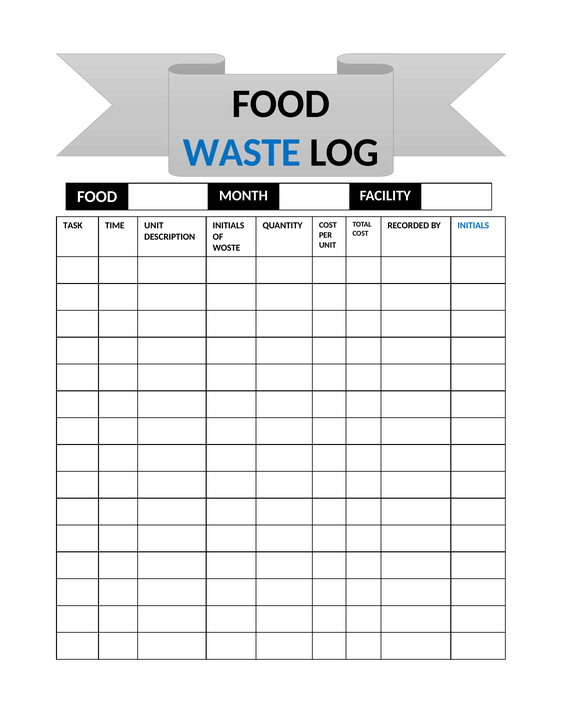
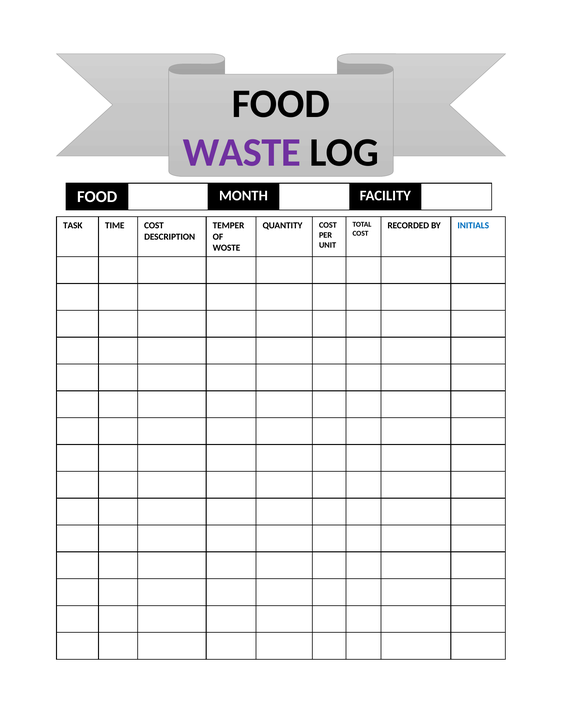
WASTE colour: blue -> purple (242, 152)
TIME UNIT: UNIT -> COST (154, 225)
INITIALS: INITIALS -> TEMPER (229, 225)
